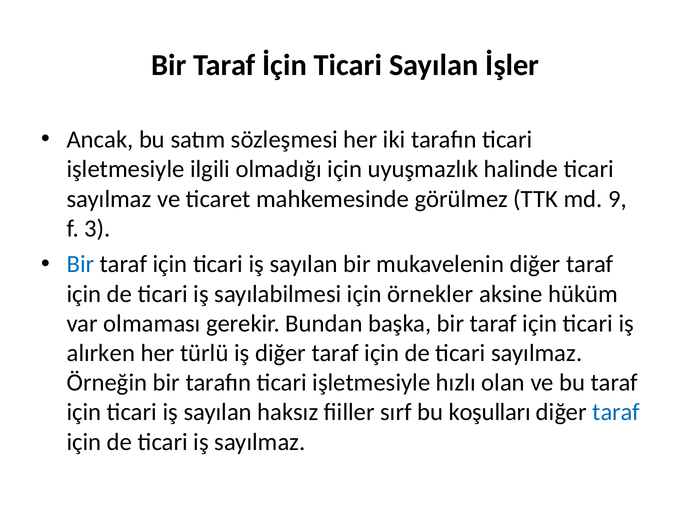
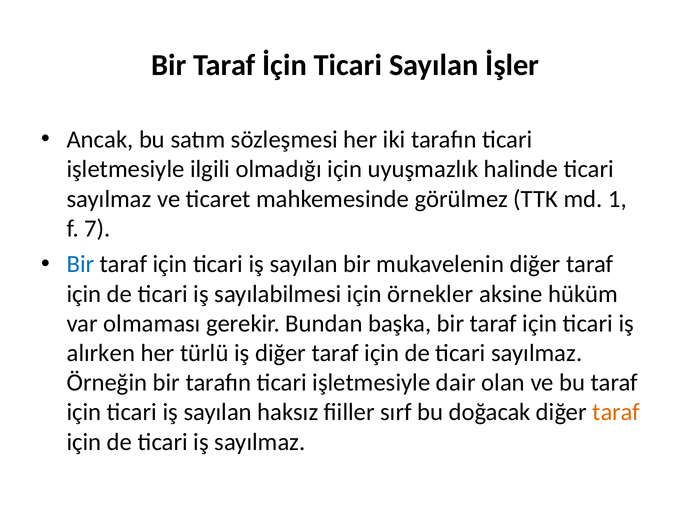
9: 9 -> 1 (618, 199)
3: 3 -> 7 (97, 229)
hızlı: hızlı -> dair (456, 383)
koşulları: koşulları -> doğacak (490, 412)
taraf colour: blue -> orange (616, 412)
